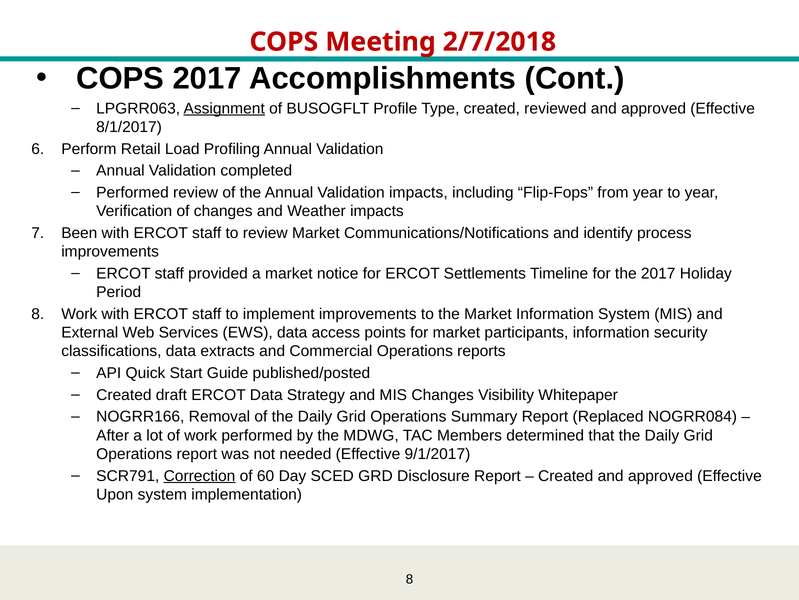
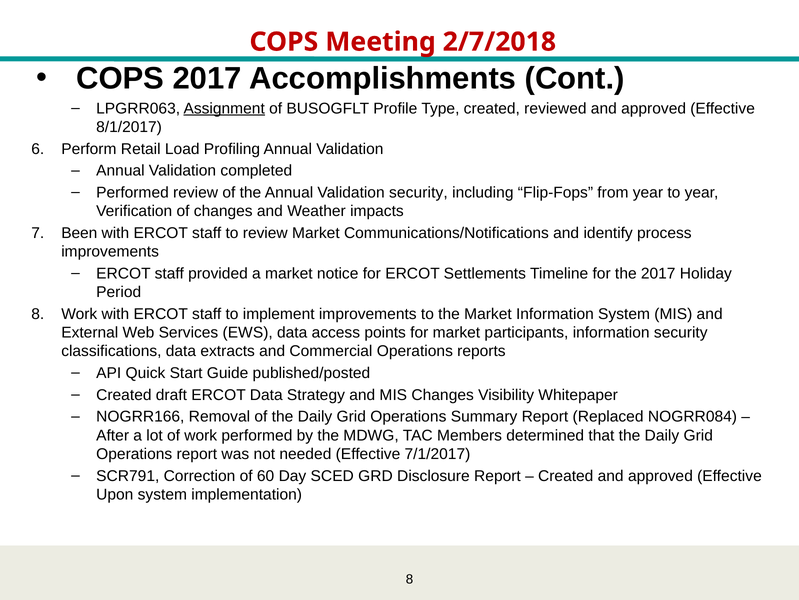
Validation impacts: impacts -> security (418, 192)
9/1/2017: 9/1/2017 -> 7/1/2017 (437, 454)
Correction underline: present -> none (199, 475)
